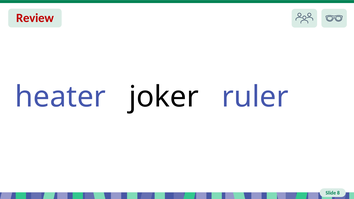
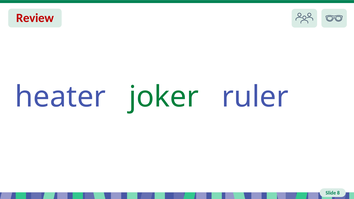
joker colour: black -> green (164, 97)
